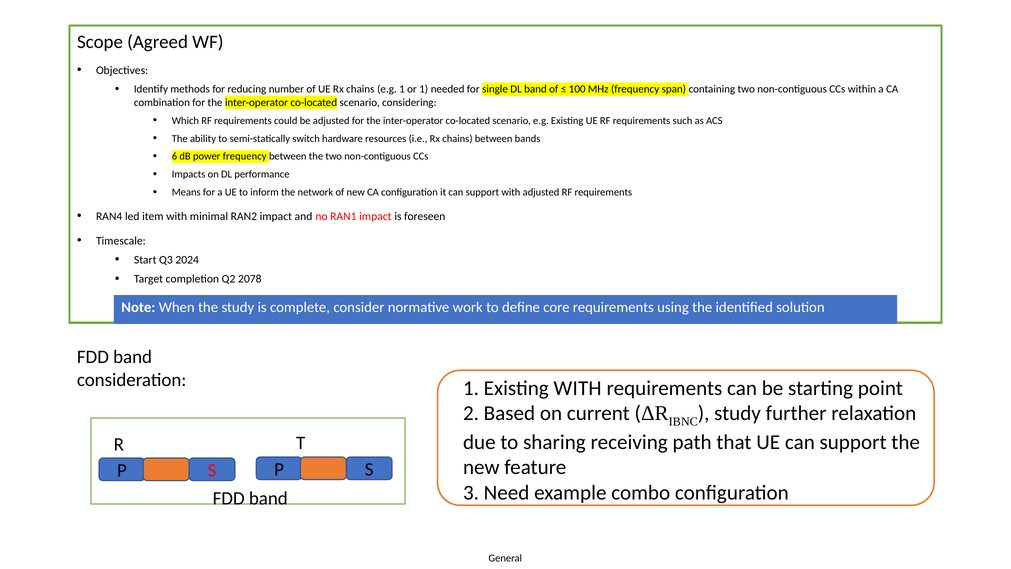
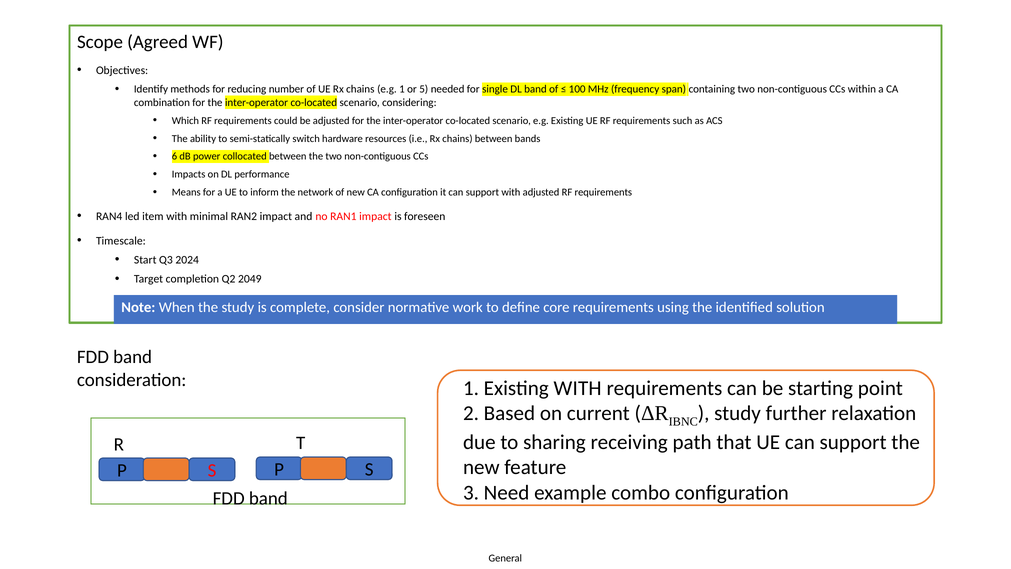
or 1: 1 -> 5 (424, 89)
power frequency: frequency -> collocated (245, 156)
2078: 2078 -> 2049 (250, 279)
